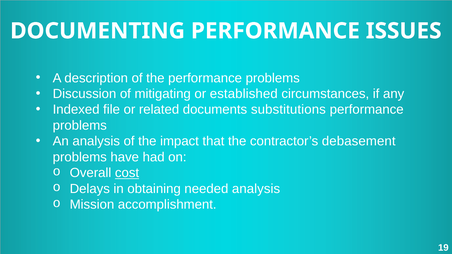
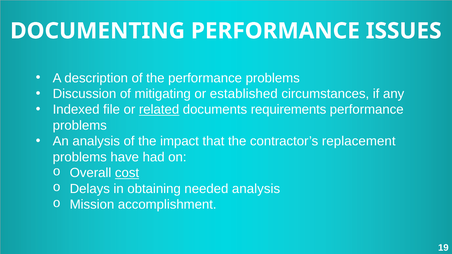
related underline: none -> present (159, 110)
substitutions: substitutions -> requirements (289, 110)
debasement: debasement -> replacement (359, 141)
